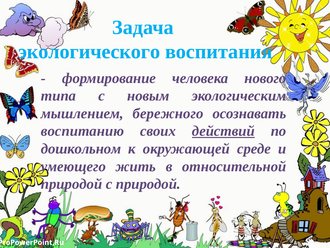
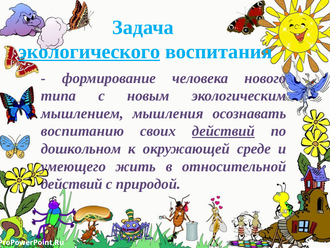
экологического underline: none -> present (89, 51)
бережного: бережного -> мышления (168, 113)
природой: природой -> действий (72, 184)
